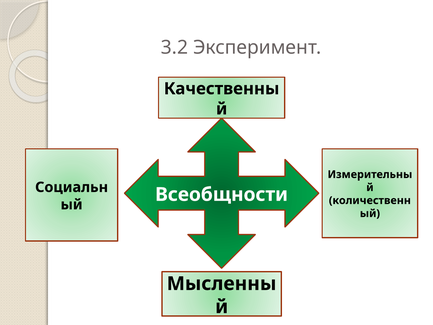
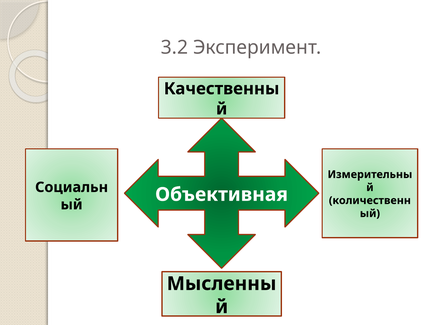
Всеобщности: Всеобщности -> Объективная (222, 194)
